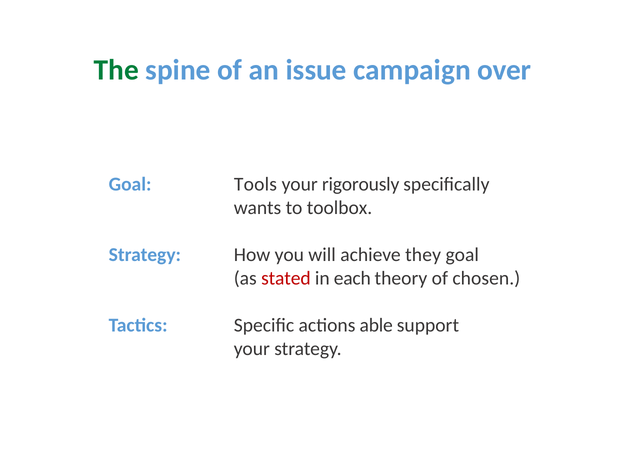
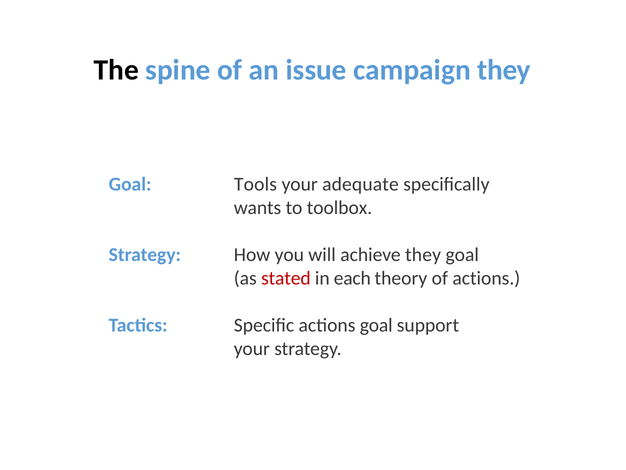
The colour: green -> black (116, 70)
campaign over: over -> they (504, 70)
rigorously: rigorously -> adequate (360, 184)
of chosen: chosen -> actions (486, 278)
actions able: able -> goal (376, 325)
